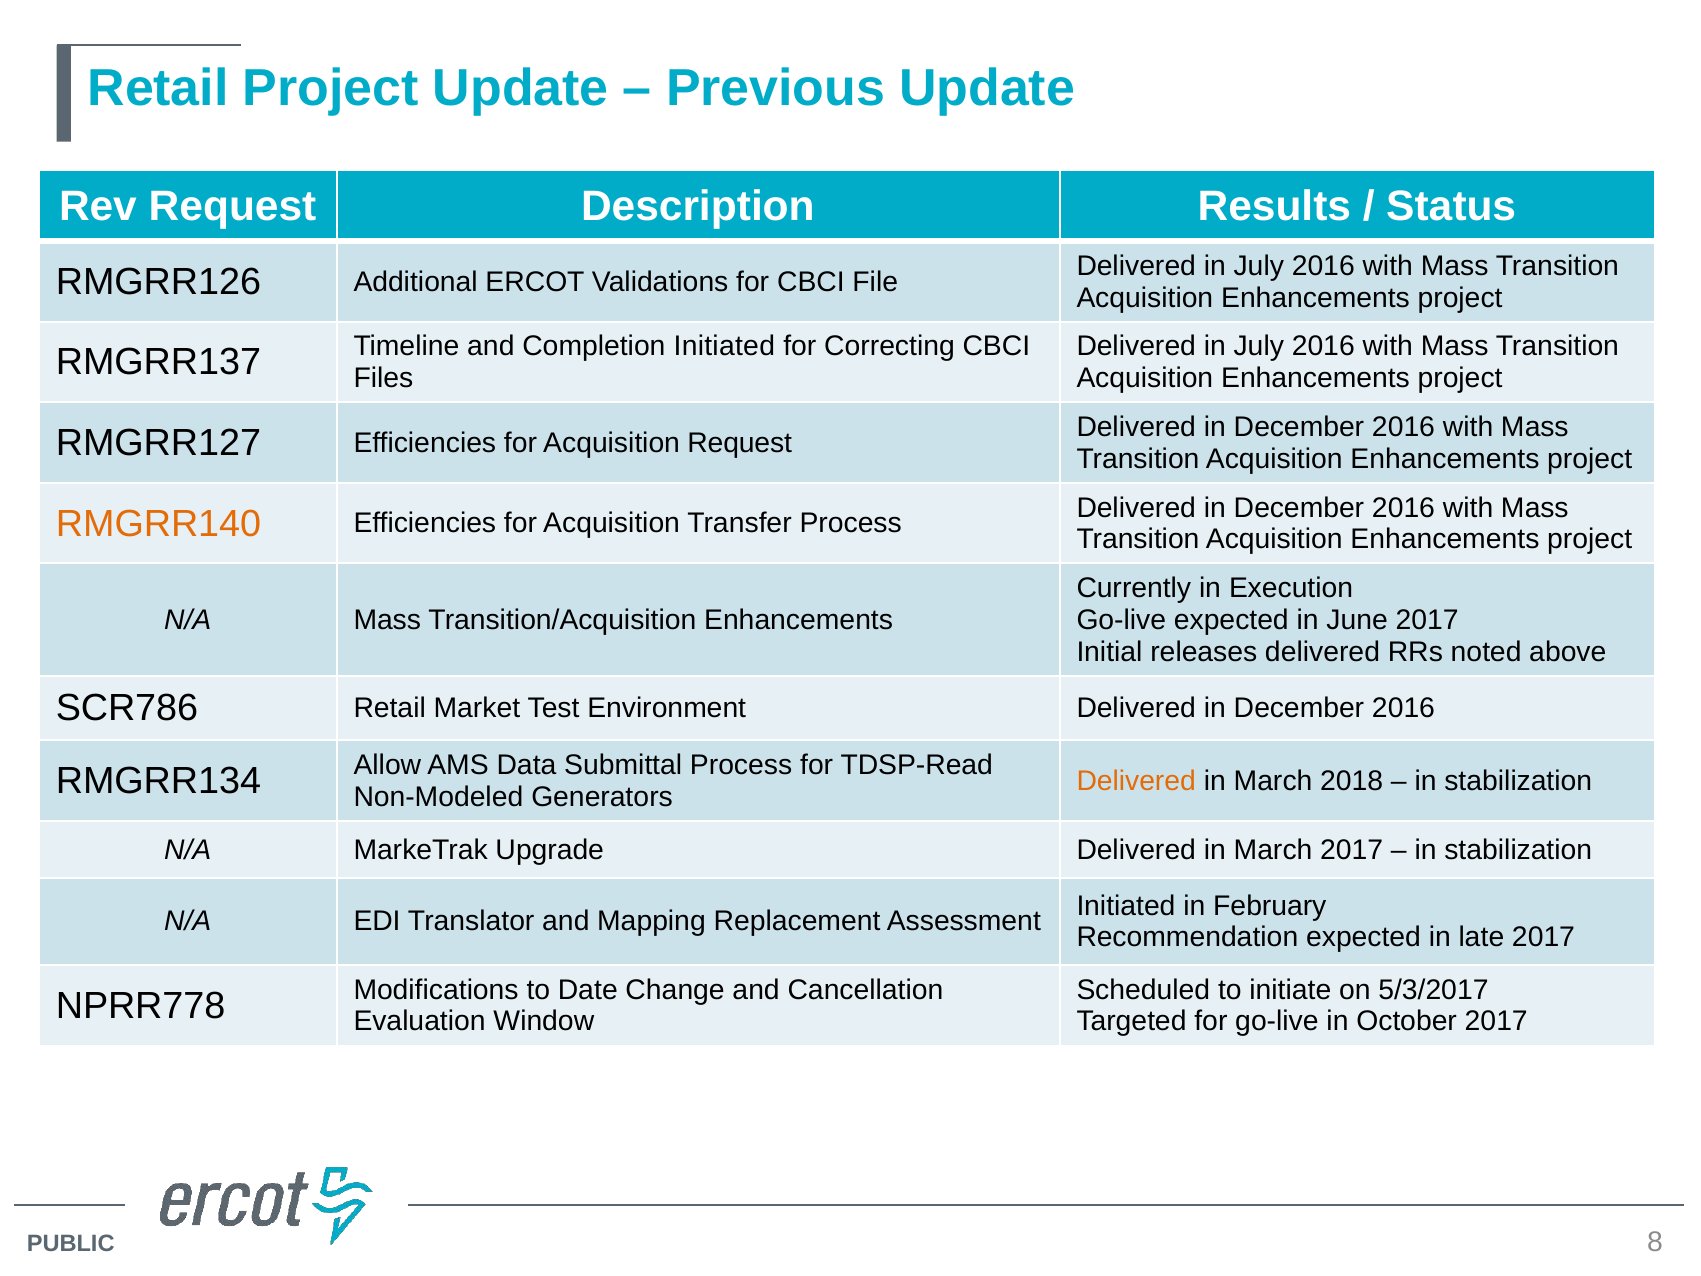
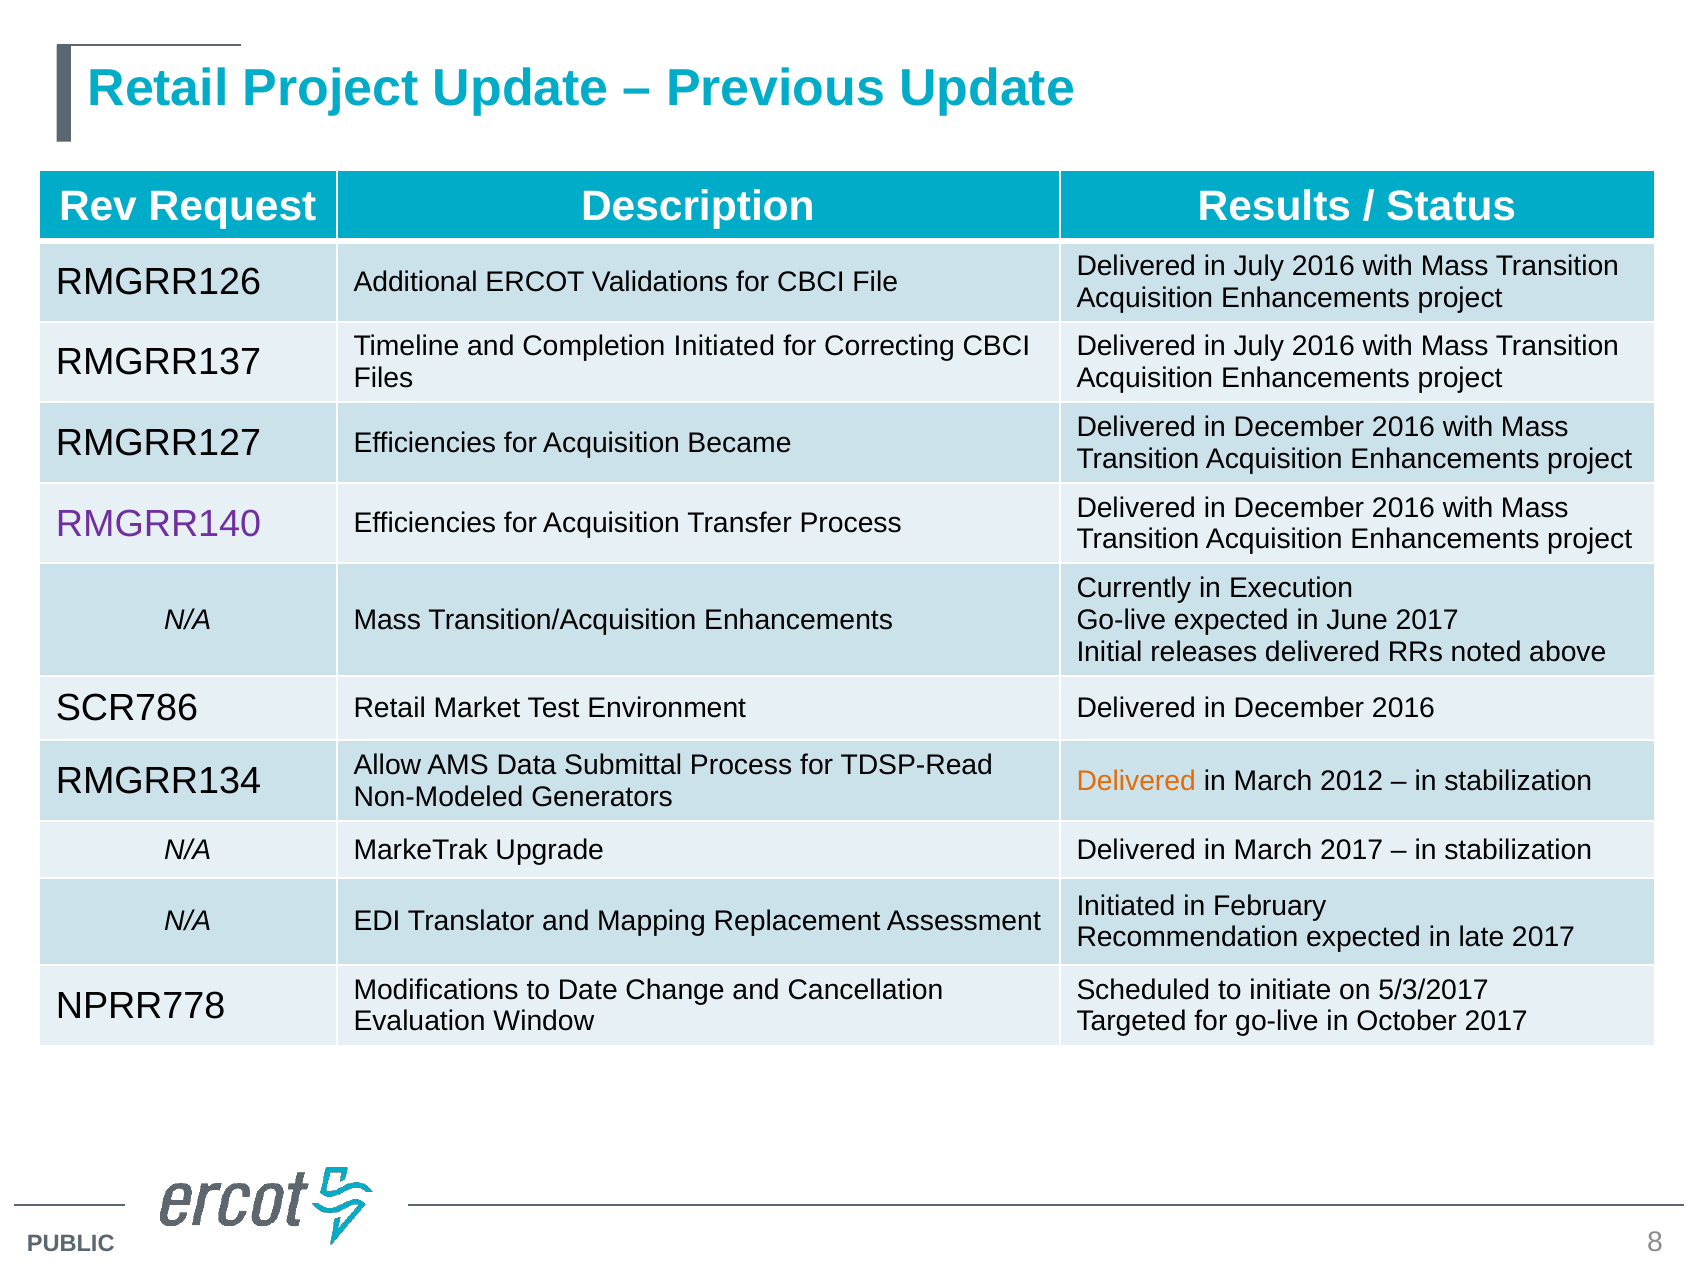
Acquisition Request: Request -> Became (740, 443)
RMGRR140 colour: orange -> purple (159, 523)
2018: 2018 -> 2012 (1352, 781)
